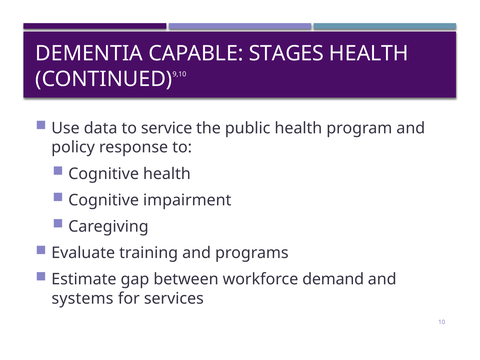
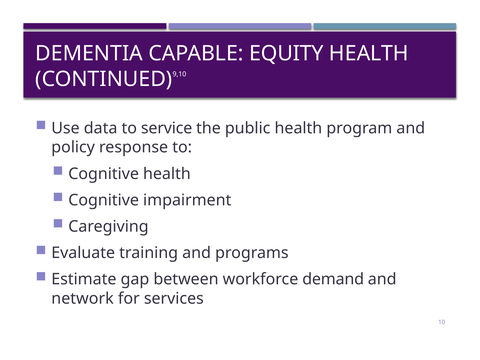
STAGES: STAGES -> EQUITY (286, 54)
systems: systems -> network (83, 299)
